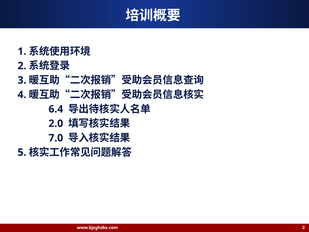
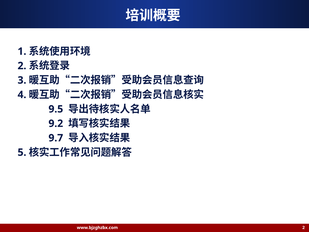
6.4: 6.4 -> 9.5 (56, 109)
2.0: 2.0 -> 9.2 (56, 123)
7.0: 7.0 -> 9.7 (56, 138)
